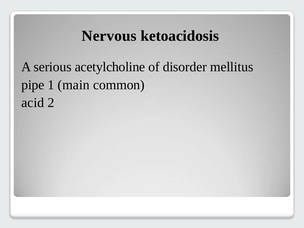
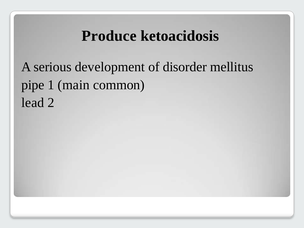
Nervous: Nervous -> Produce (109, 36)
acetylcholine: acetylcholine -> development (110, 67)
acid: acid -> lead (33, 103)
